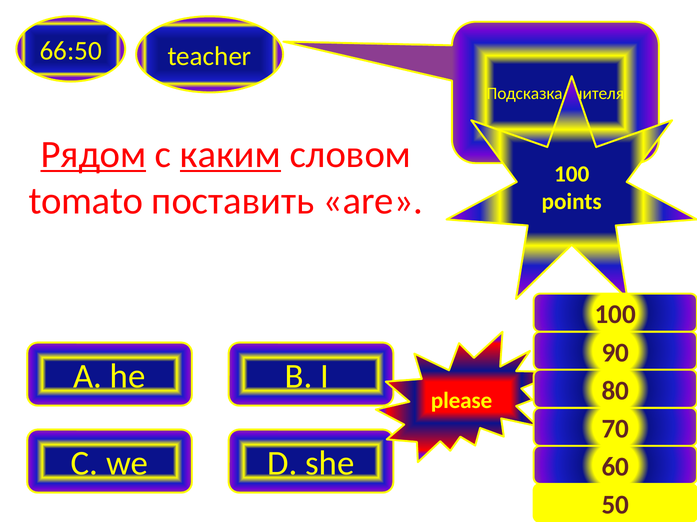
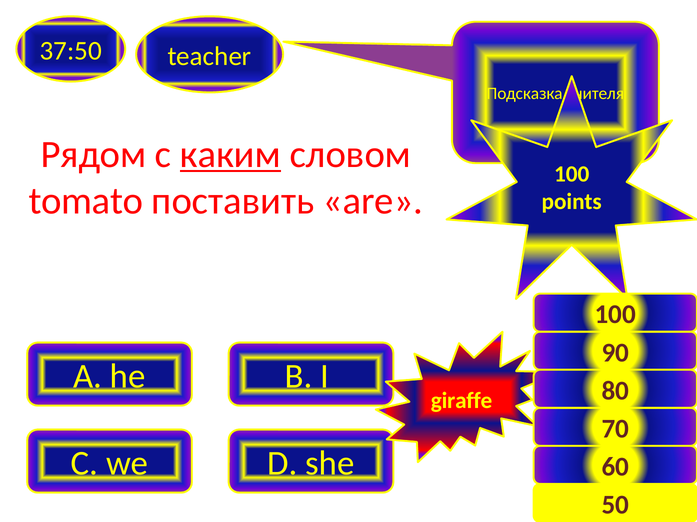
66:50: 66:50 -> 37:50 (71, 51)
Рядом underline: present -> none (93, 155)
please: please -> giraffe (462, 401)
